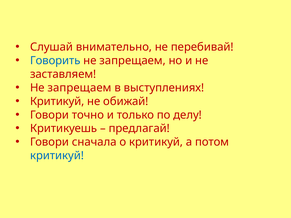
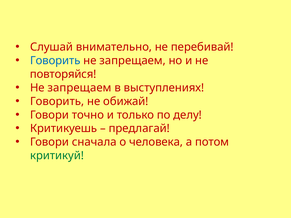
заставляем: заставляем -> повторяйся (63, 74)
Критикуй: Критикуй -> Говорить (57, 101)
о критикуй: критикуй -> человека (156, 142)
критикуй colour: blue -> green (57, 156)
